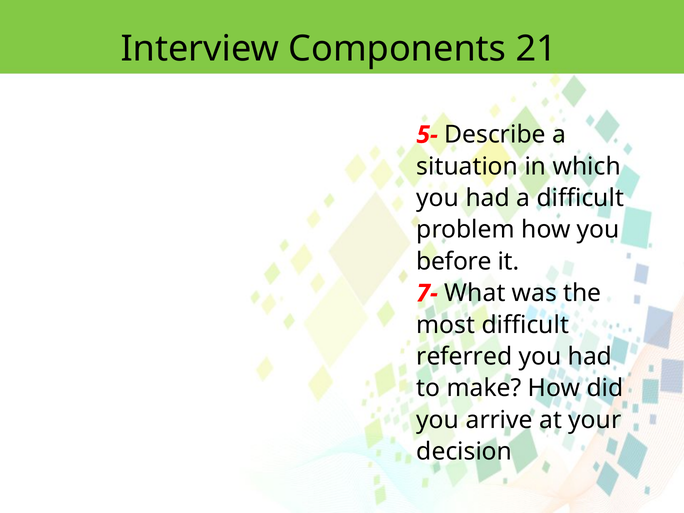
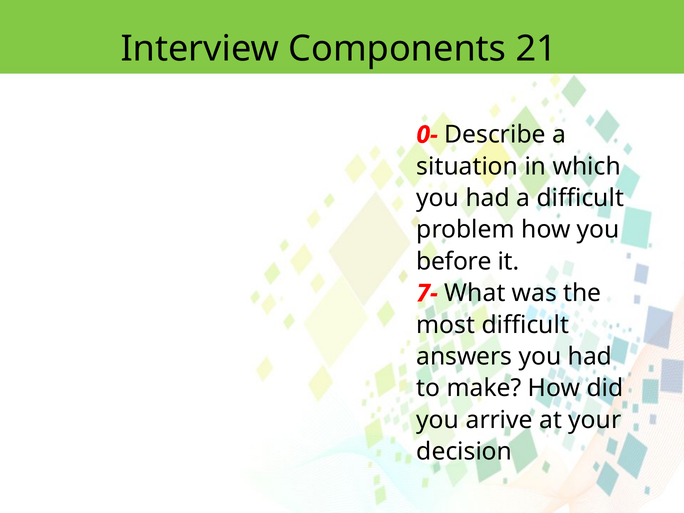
5-: 5- -> 0- (427, 135)
referred: referred -> answers (464, 357)
